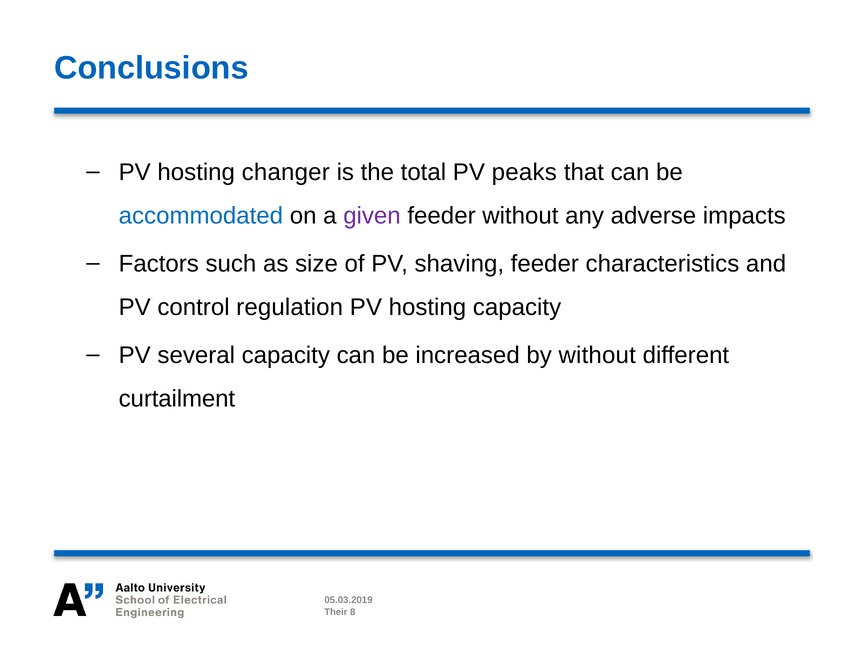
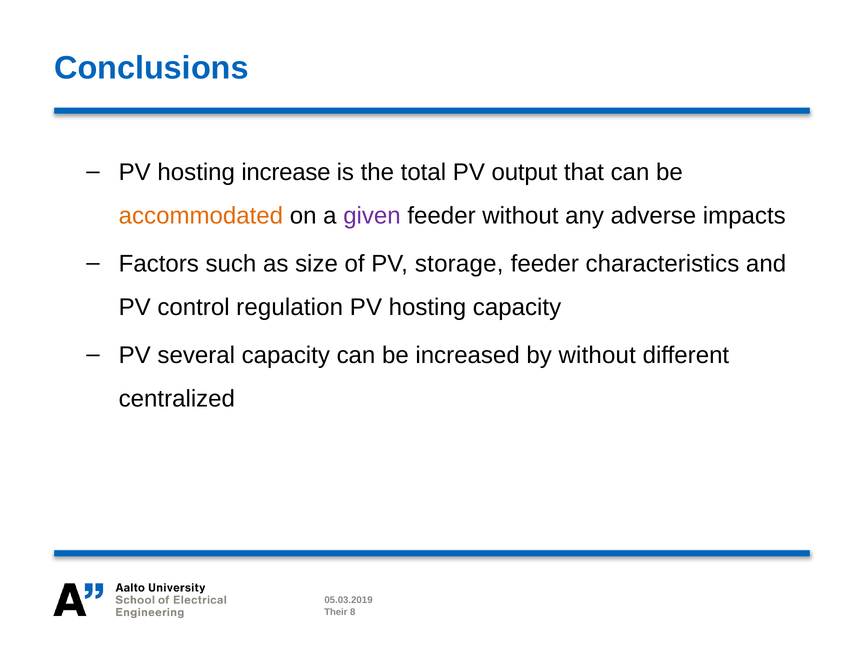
changer: changer -> increase (286, 172)
peaks: peaks -> output (525, 172)
accommodated colour: blue -> orange (201, 216)
shaving: shaving -> storage (459, 264)
curtailment: curtailment -> centralized (177, 398)
